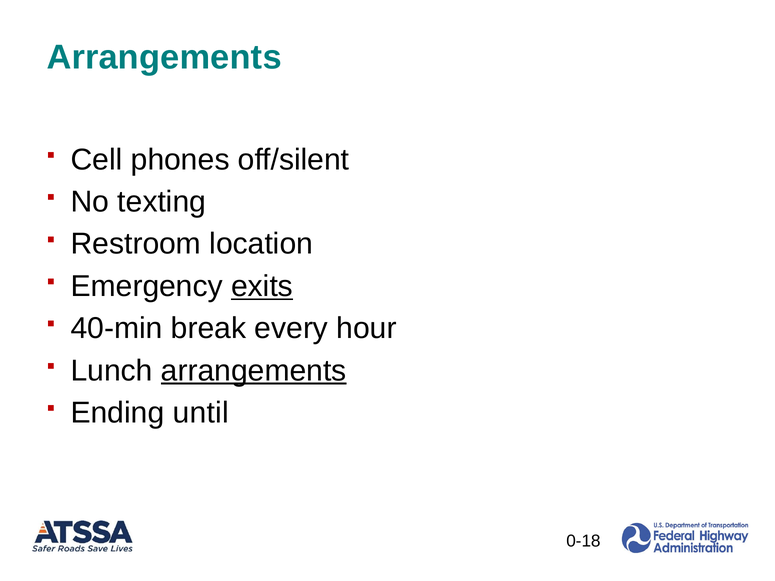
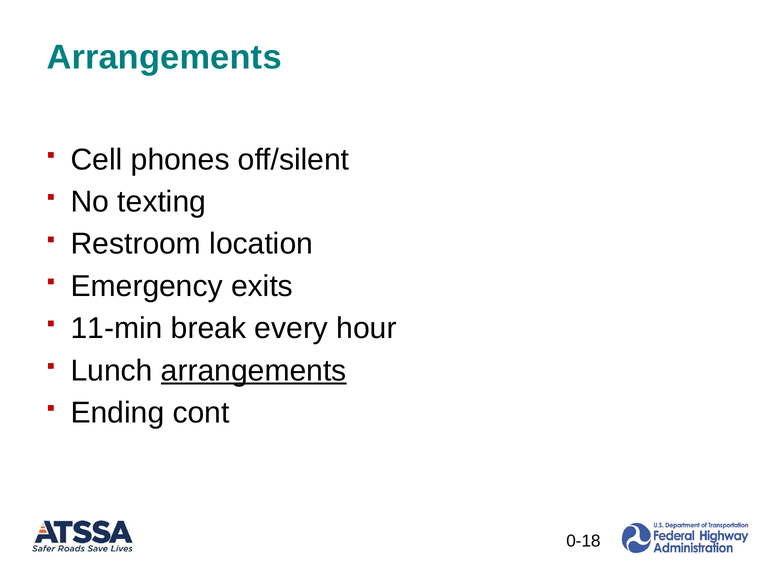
exits underline: present -> none (262, 286)
40-min: 40-min -> 11-min (117, 329)
until: until -> cont (201, 413)
